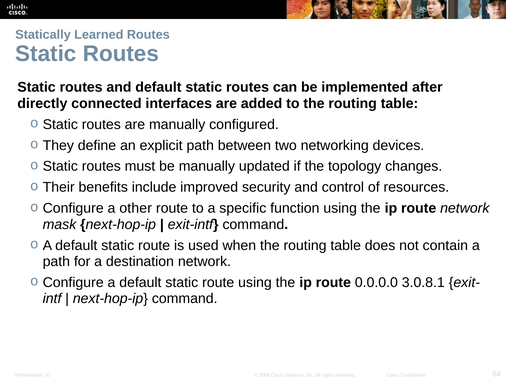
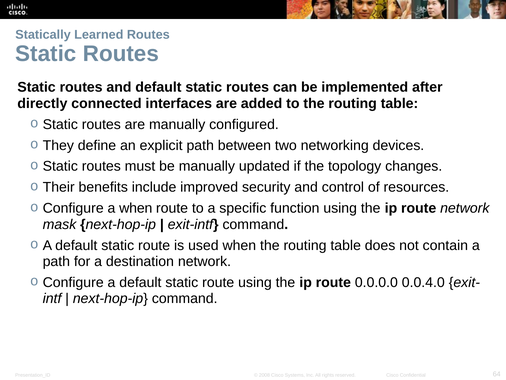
a other: other -> when (136, 208)
3.0.8.1: 3.0.8.1 -> 0.0.4.0 (423, 282)
